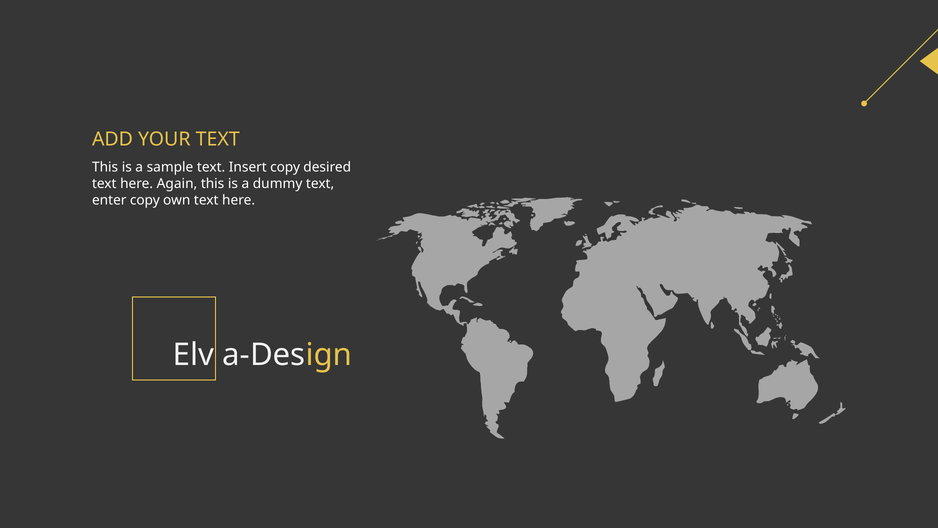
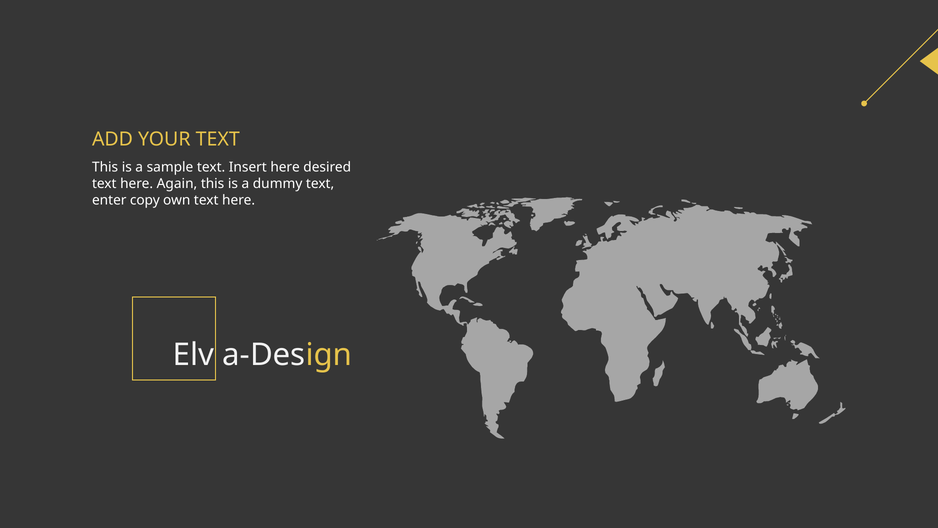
Insert copy: copy -> here (285, 167)
